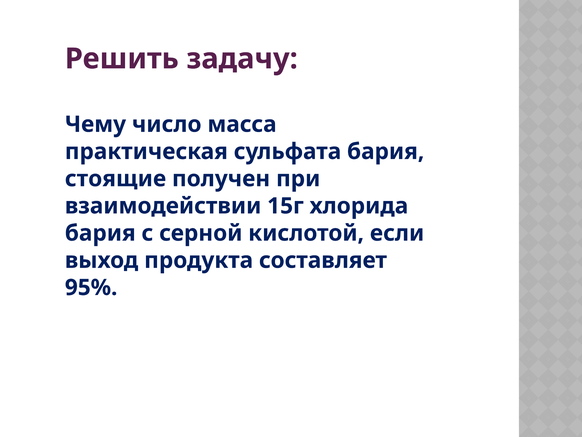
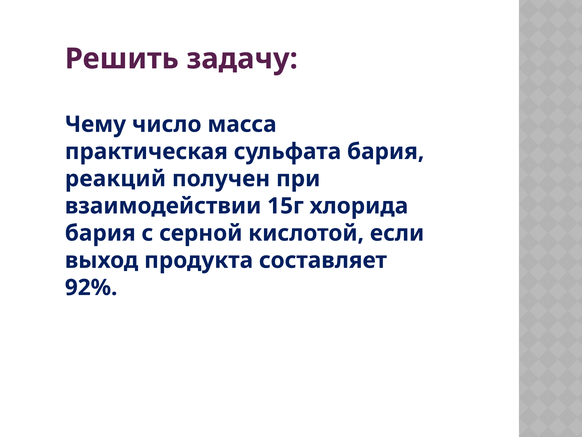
стоящие: стоящие -> реакций (115, 179)
95%: 95% -> 92% (91, 287)
